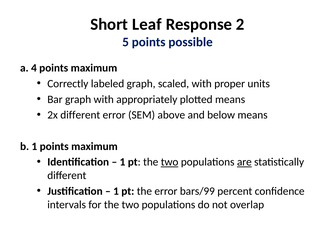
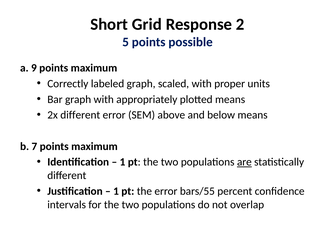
Leaf: Leaf -> Grid (147, 24)
4: 4 -> 9 (34, 68)
b 1: 1 -> 7 (34, 146)
two underline: present -> none (170, 162)
bars/99: bars/99 -> bars/55 (197, 191)
